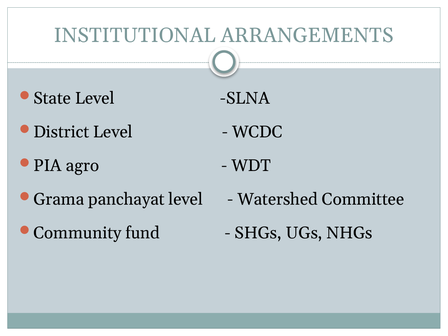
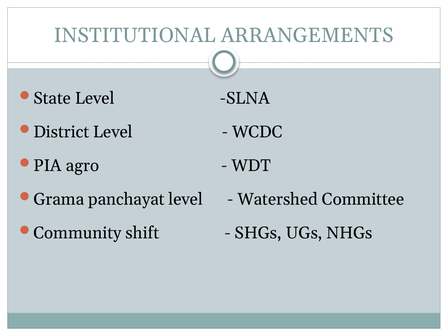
fund: fund -> shift (142, 233)
